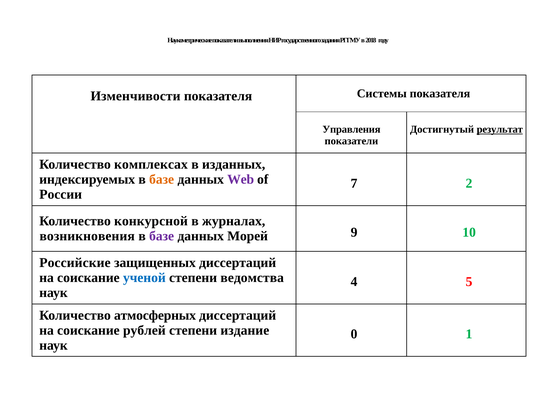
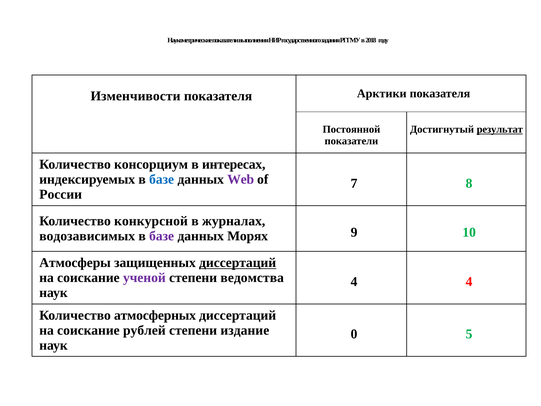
Системы: Системы -> Арктики (382, 93)
Управления: Управления -> Постоянной (351, 129)
комплексах: комплексах -> консорциум (151, 164)
изданных: изданных -> интересах (234, 164)
базе colour: orange -> blue (162, 179)
2: 2 -> 8 (469, 183)
возникновения: возникновения -> водозависимых (87, 236)
Морей: Морей -> Морях (248, 236)
Российские: Российские -> Атмосферы (75, 263)
диссертаций underline: none -> present (238, 263)
ученой colour: blue -> purple (144, 278)
4 5: 5 -> 4 (469, 281)
1: 1 -> 5 (469, 334)
